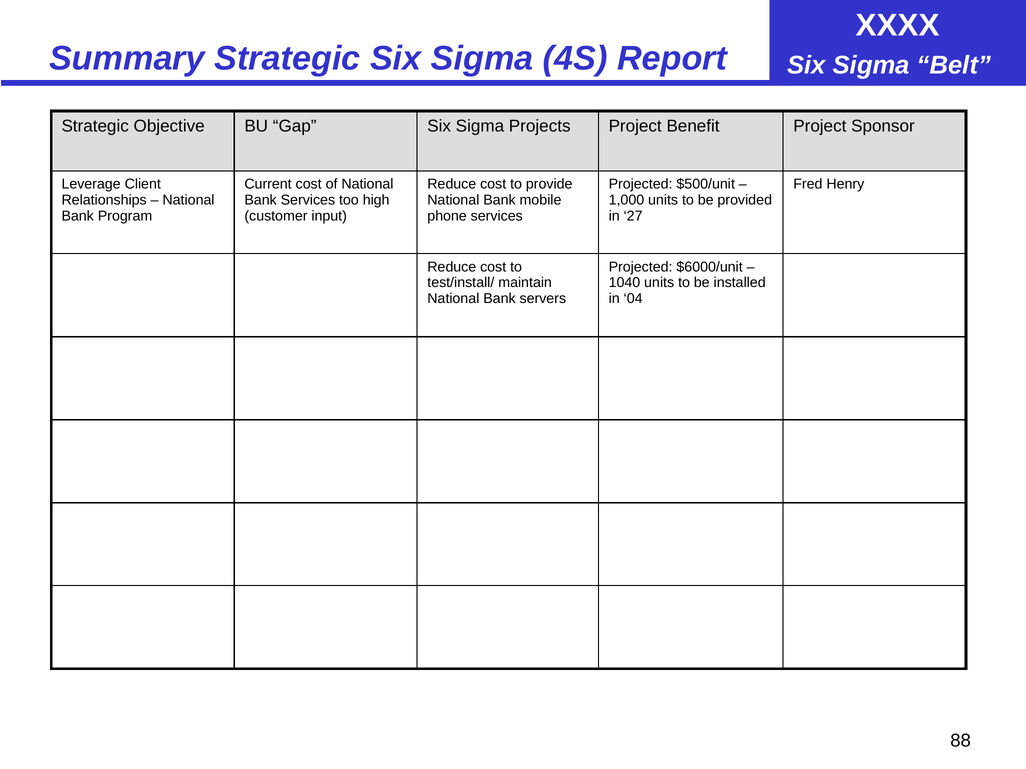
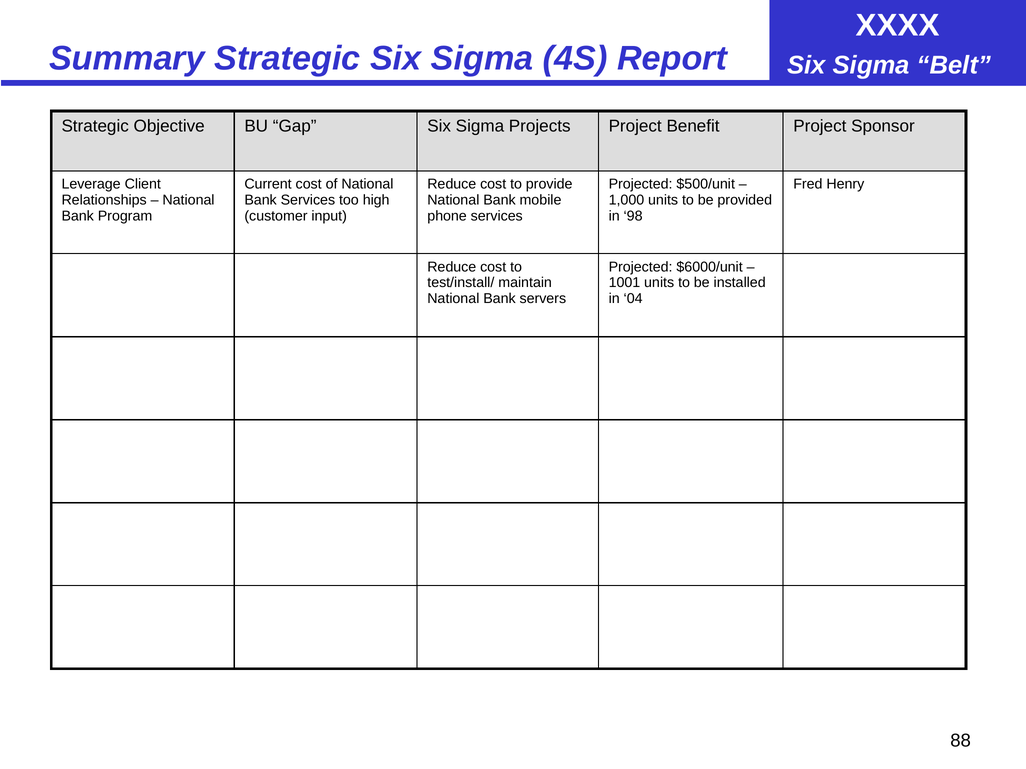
27: 27 -> 98 (633, 216)
1040: 1040 -> 1001 (624, 283)
